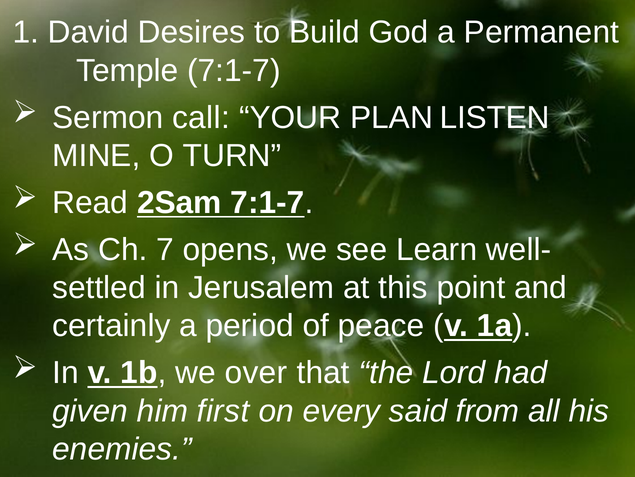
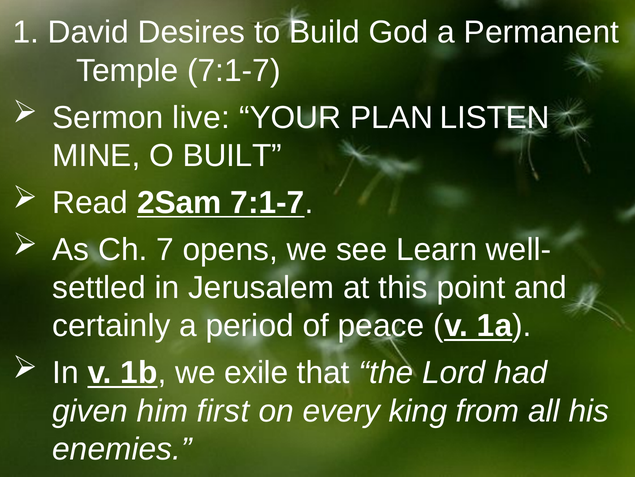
call: call -> live (201, 117)
TURN: TURN -> BUILT (232, 155)
over: over -> exile (256, 372)
said: said -> king (418, 410)
